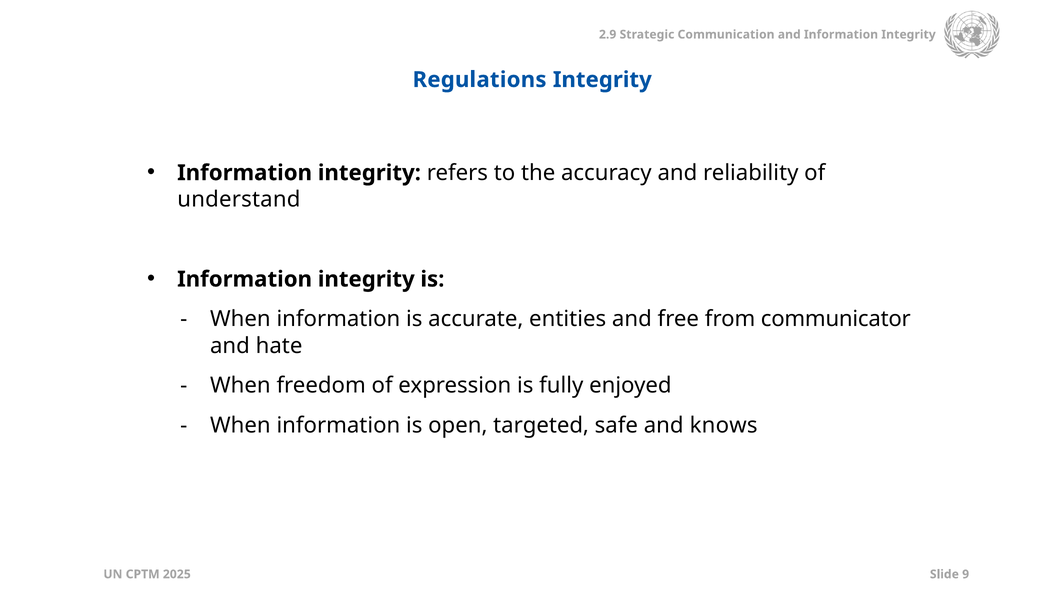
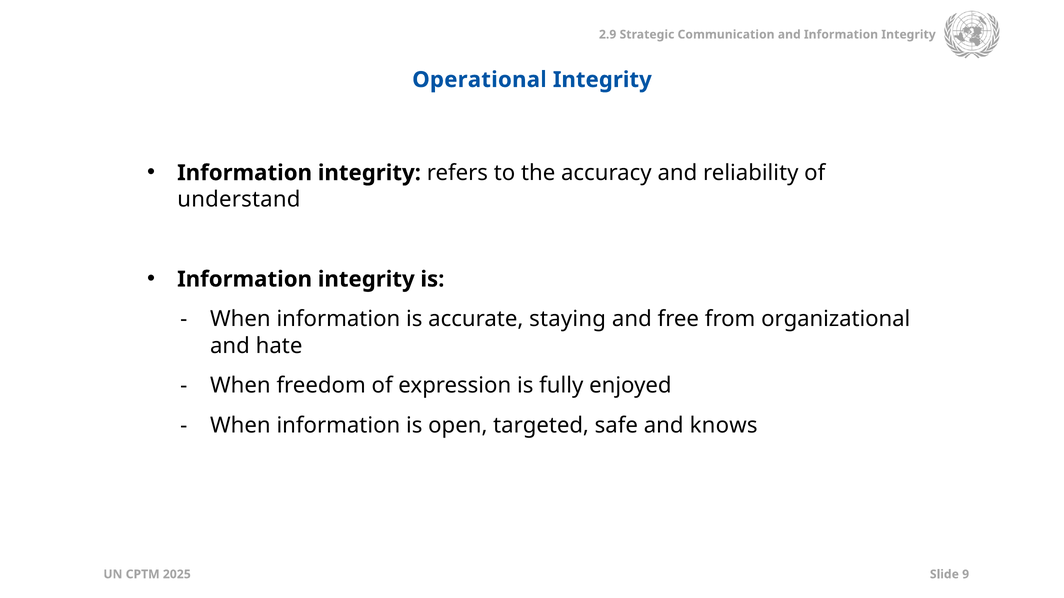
Regulations: Regulations -> Operational (480, 80)
entities: entities -> staying (568, 319)
communicator: communicator -> organizational (836, 319)
